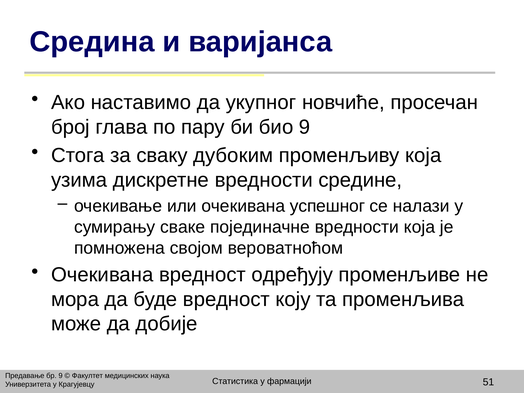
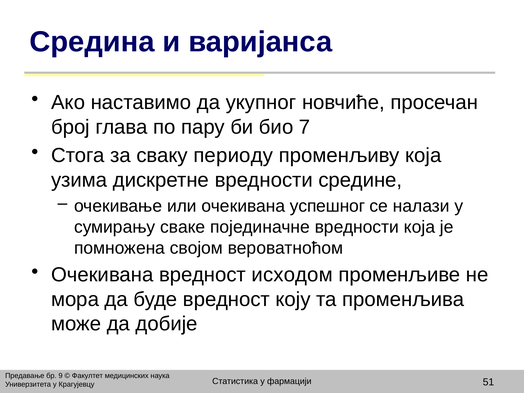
био 9: 9 -> 7 (305, 127)
дубоким: дубоким -> периоду (233, 156)
одређују: одређују -> исходом (292, 275)
